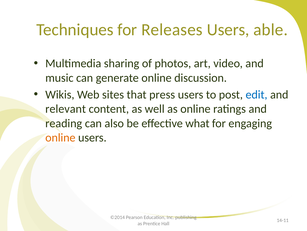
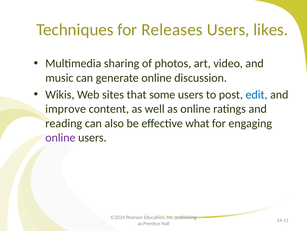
able: able -> likes (271, 30)
press: press -> some (162, 94)
relevant: relevant -> improve (66, 109)
online colour: orange -> purple (60, 137)
